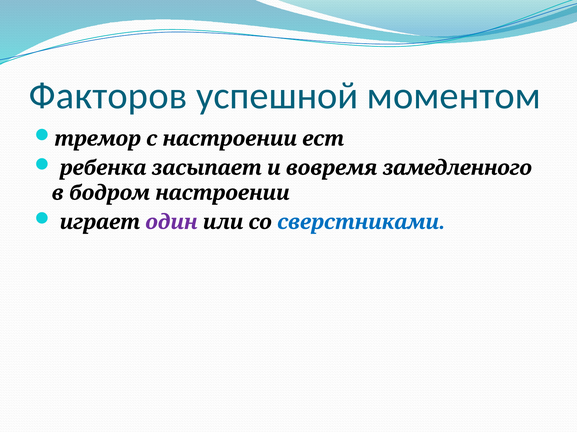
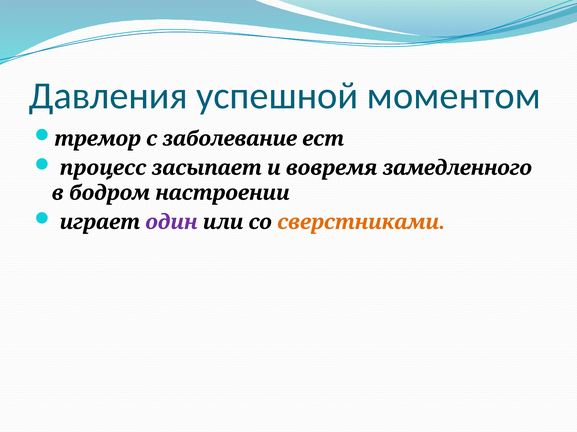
Факторов: Факторов -> Давления (108, 96)
с настроении: настроении -> заболевание (230, 139)
ребенка: ребенка -> процесс (103, 168)
сверстниками colour: blue -> orange (361, 222)
